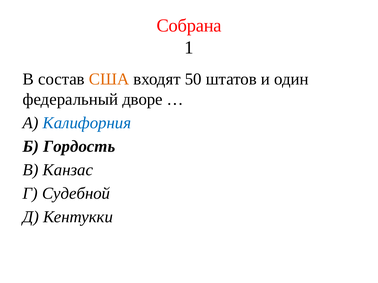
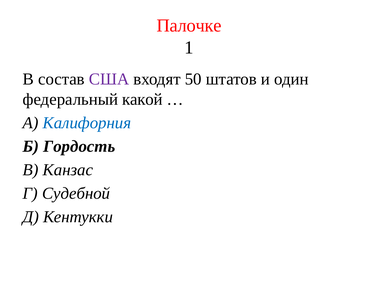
Собрана: Собрана -> Палочке (189, 26)
США colour: orange -> purple (109, 79)
дворе: дворе -> какой (142, 99)
